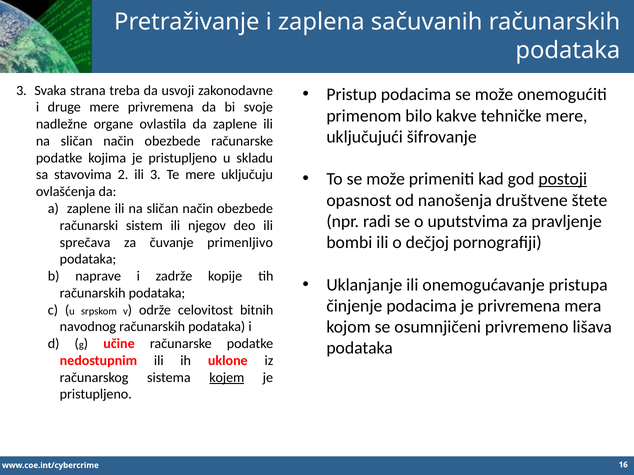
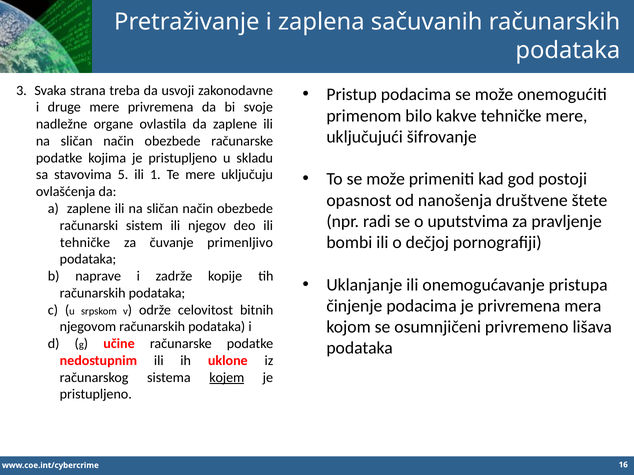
2: 2 -> 5 (123, 175)
ili 3: 3 -> 1 (155, 175)
postoji underline: present -> none (563, 179)
sprečava: sprečava -> tehničke (85, 243)
navodnog: navodnog -> njegovom (88, 327)
